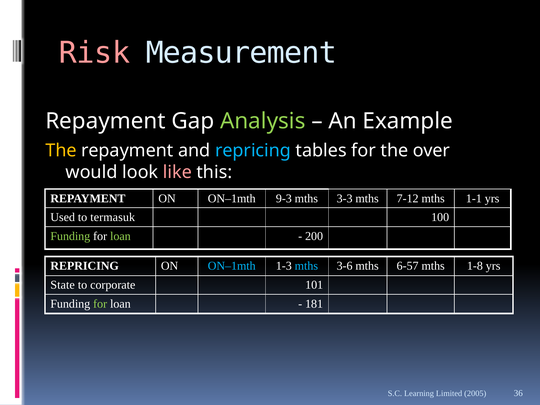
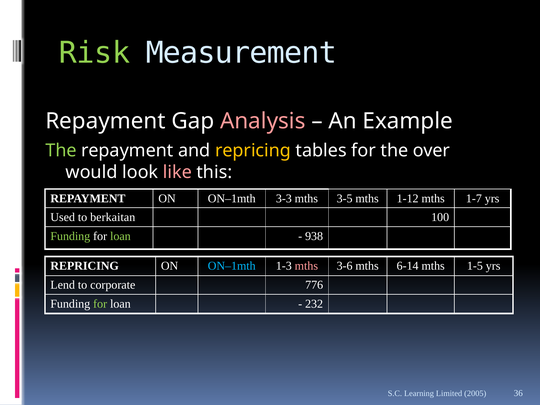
Risk colour: pink -> light green (94, 53)
Analysis colour: light green -> pink (263, 121)
The colour: yellow -> light green (61, 150)
repricing colour: light blue -> yellow (253, 150)
9-3: 9-3 -> 3-3 (284, 198)
3-3: 3-3 -> 3-5 (345, 198)
7-12: 7-12 -> 1-12 (408, 198)
1-1: 1-1 -> 1-7 (474, 198)
termasuk: termasuk -> berkaitan (113, 217)
200: 200 -> 938 (314, 236)
mths colour: light blue -> pink (306, 266)
6-57: 6-57 -> 6-14 (408, 266)
1-8: 1-8 -> 1-5 (475, 266)
State: State -> Lend (63, 285)
101: 101 -> 776 (314, 285)
181: 181 -> 232 (314, 304)
